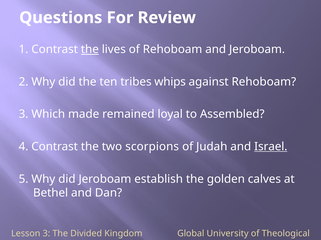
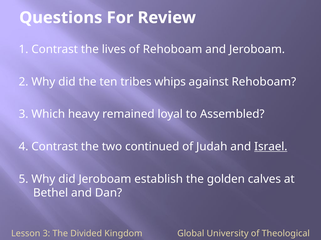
the underline: present -> none (90, 49)
made: made -> heavy (84, 115)
scorpions: scorpions -> continued (152, 147)
